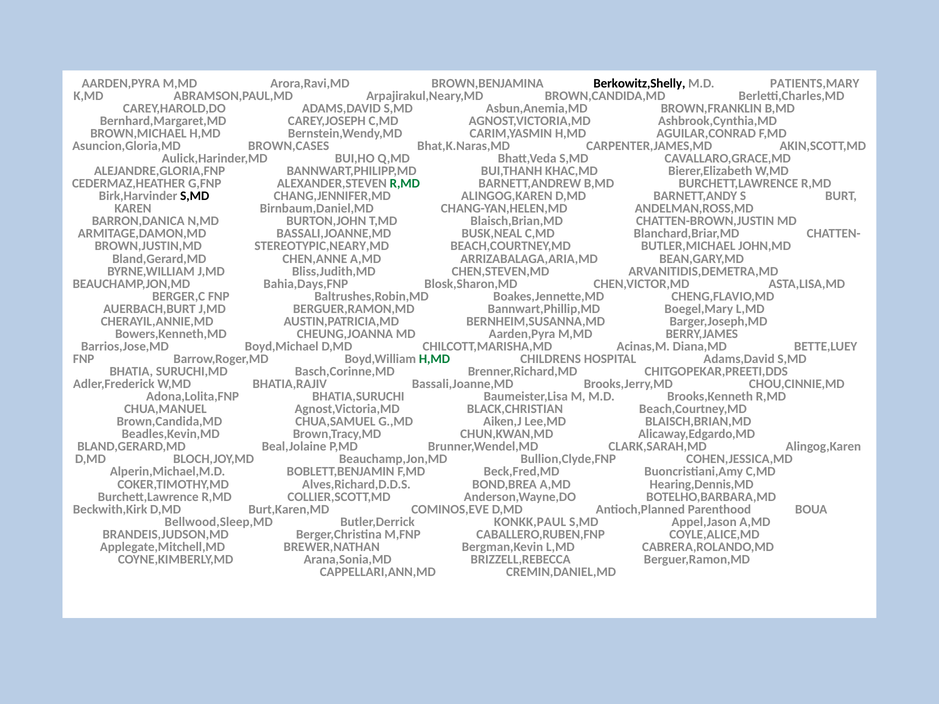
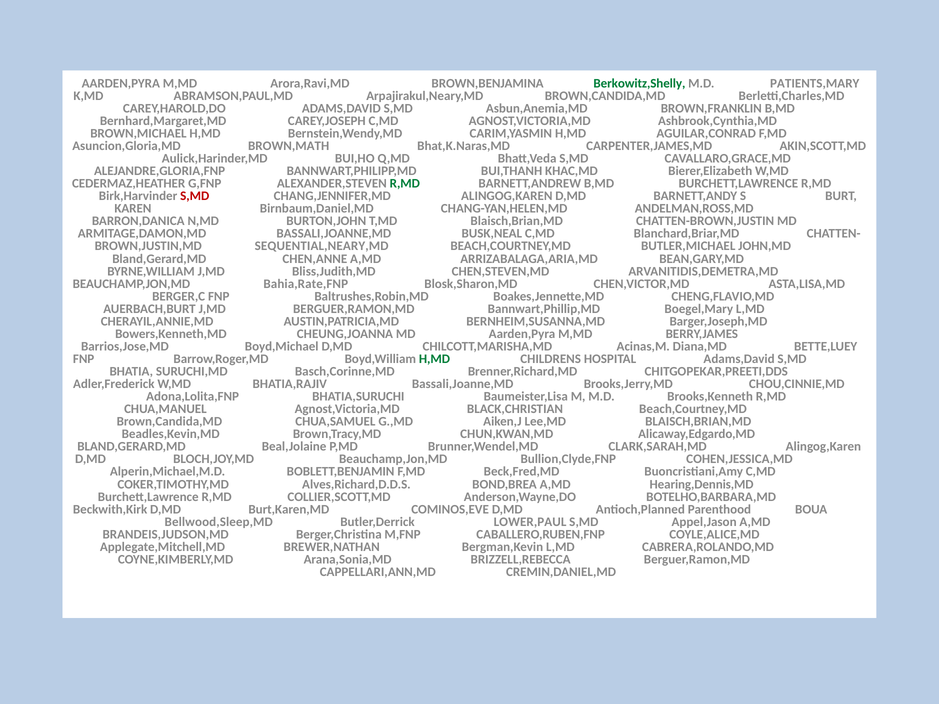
Berkowitz,Shelly colour: black -> green (639, 83)
BROWN,CASES: BROWN,CASES -> BROWN,MATH (289, 146)
S,MD colour: black -> red (195, 196)
STEREOTYPIC,NEARY,MD: STEREOTYPIC,NEARY,MD -> SEQUENTIAL,NEARY,MD (322, 246)
Bahia,Days,FNP: Bahia,Days,FNP -> Bahia,Rate,FNP (306, 284)
KONKK,PAUL: KONKK,PAUL -> LOWER,PAUL (530, 522)
